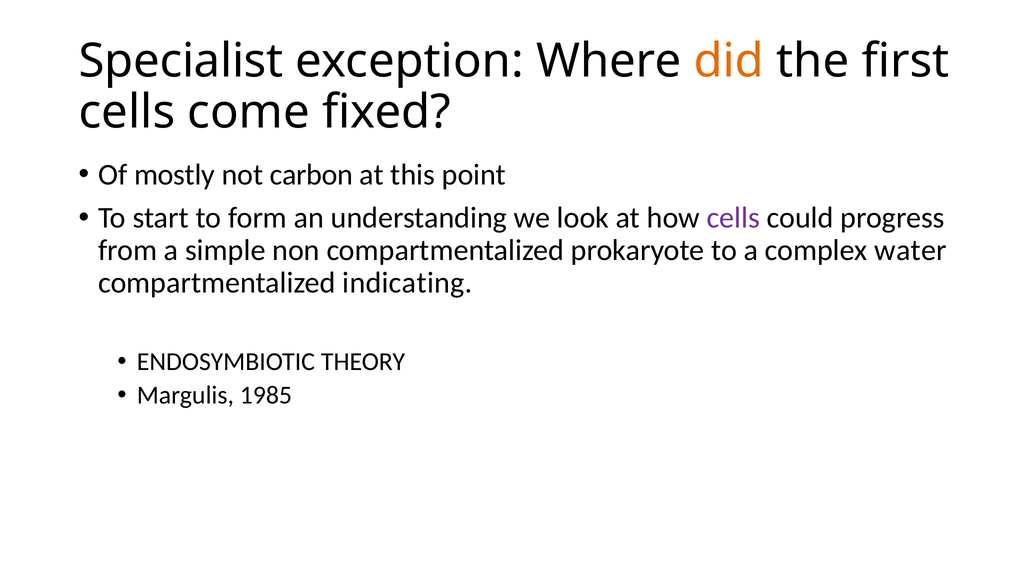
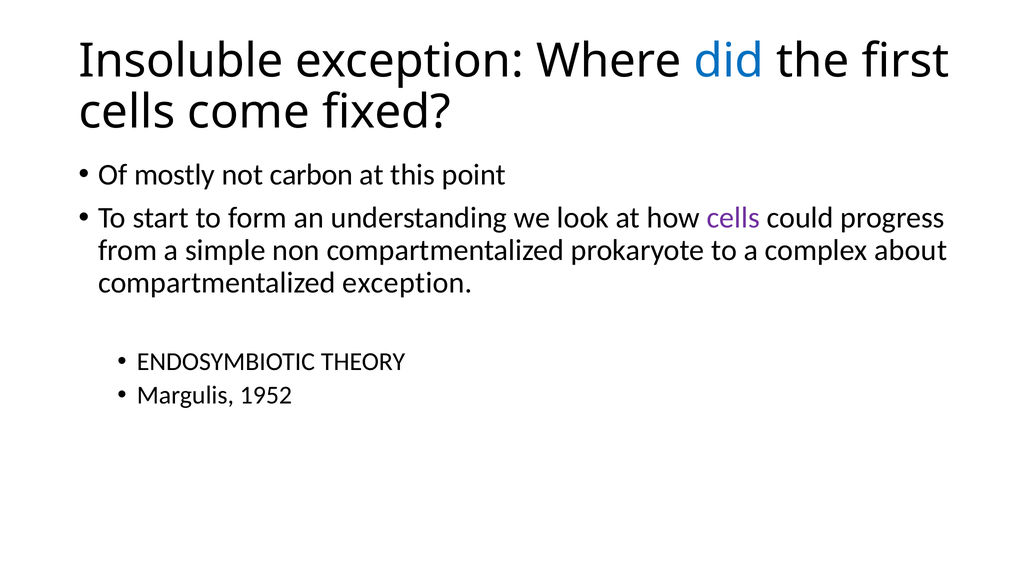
Specialist: Specialist -> Insoluble (181, 61)
did colour: orange -> blue (729, 61)
water: water -> about (911, 251)
compartmentalized indicating: indicating -> exception (407, 283)
1985: 1985 -> 1952 (266, 395)
